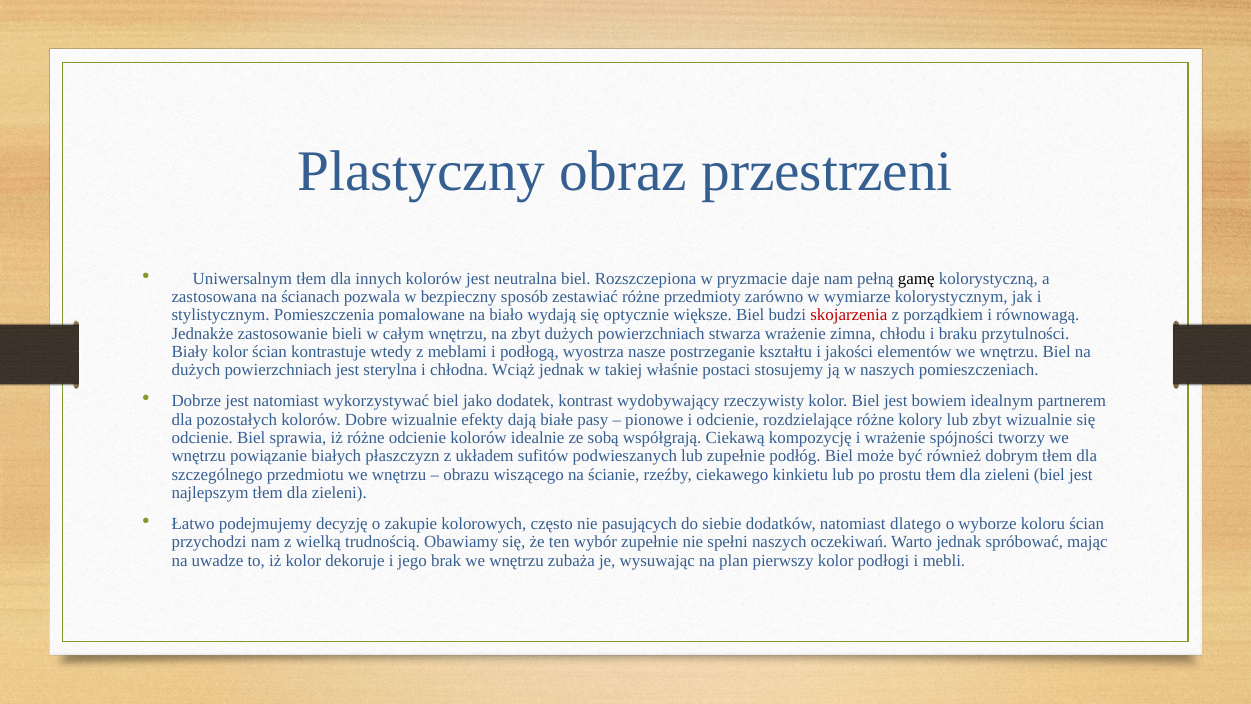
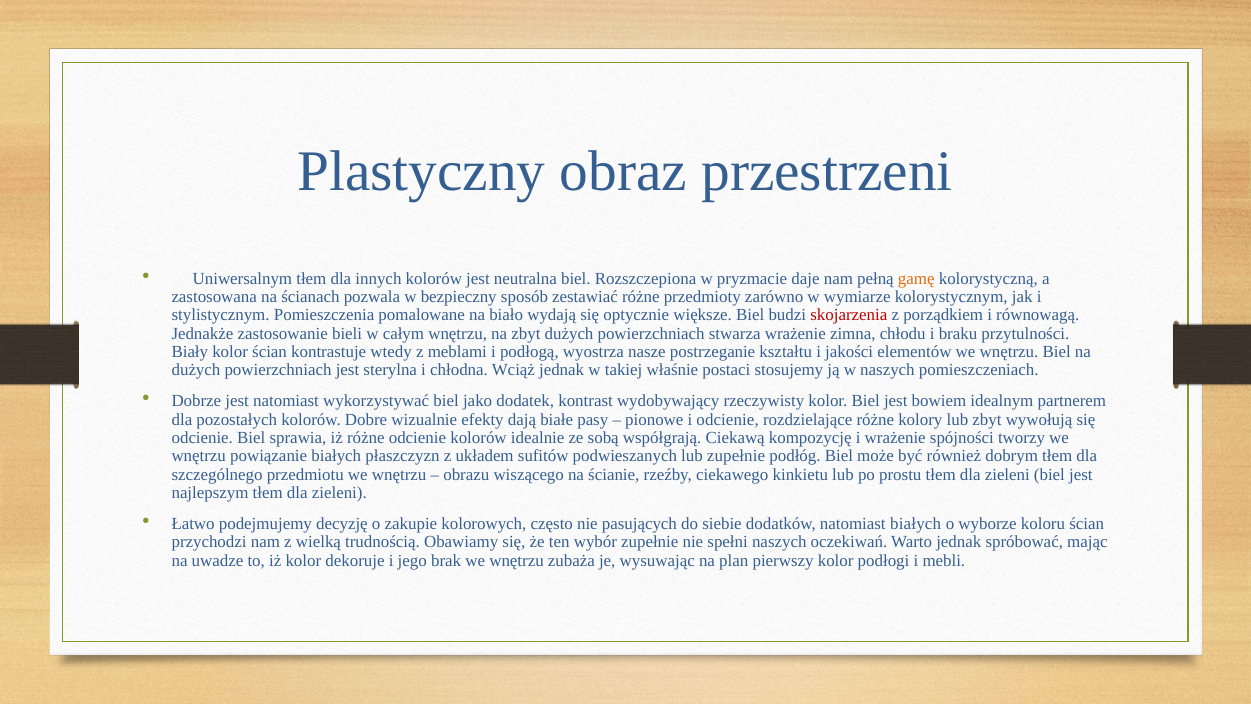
gamę colour: black -> orange (916, 278)
zbyt wizualnie: wizualnie -> wywołują (1039, 419)
natomiast dlatego: dlatego -> białych (916, 524)
